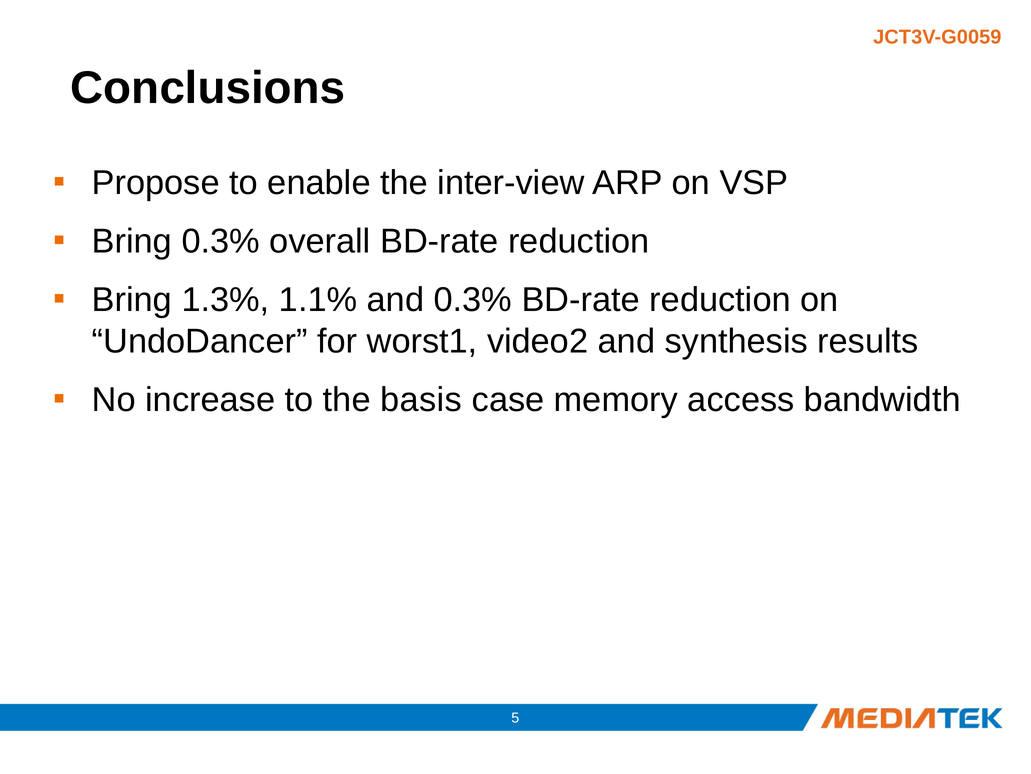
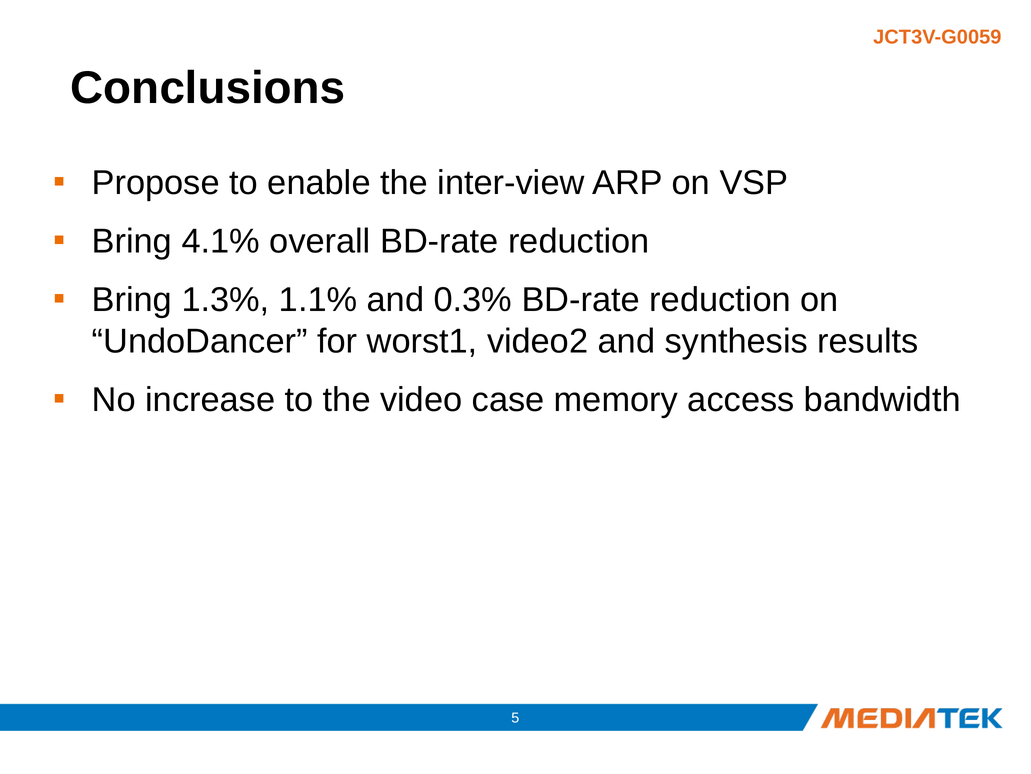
Bring 0.3%: 0.3% -> 4.1% (221, 241)
basis: basis -> video (421, 399)
